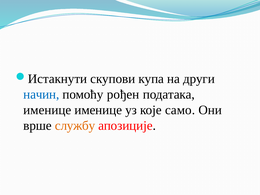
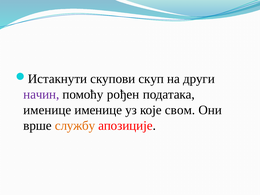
купа: купа -> скуп (151, 79)
начин colour: blue -> purple (41, 94)
само: само -> свом (180, 110)
